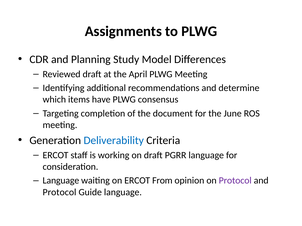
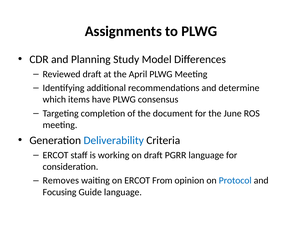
Language: Language -> Removes (61, 181)
Protocol colour: purple -> blue (235, 181)
Protocol: Protocol -> Focusing (60, 193)
